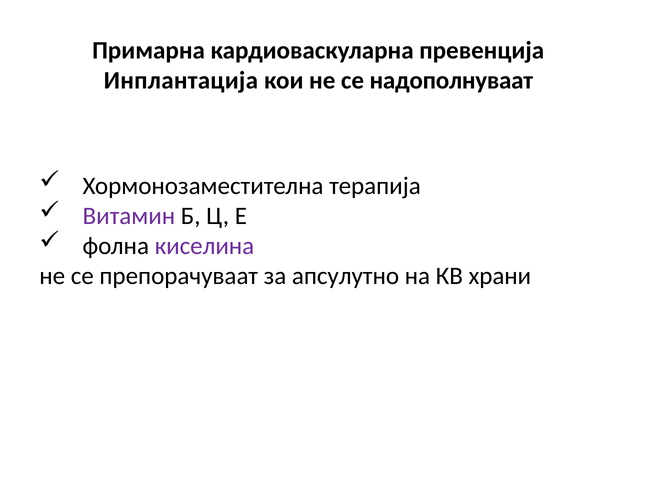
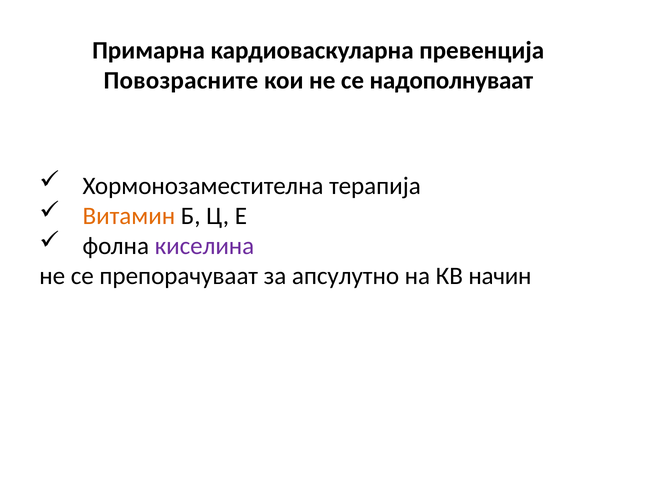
Инплантација: Инплантација -> Повозрасните (181, 81)
Витамин colour: purple -> orange (129, 216)
храни: храни -> начин (500, 276)
